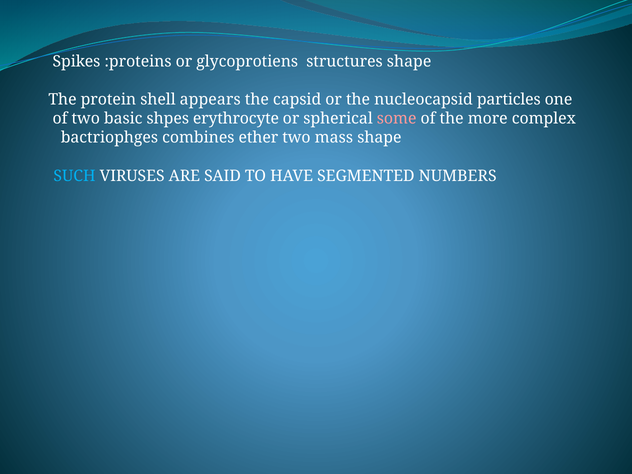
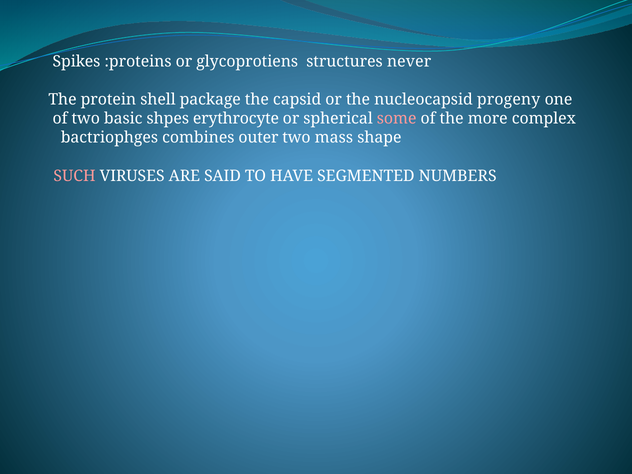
structures shape: shape -> never (409, 62)
appears: appears -> package (210, 99)
particles: particles -> progeny (509, 99)
ether: ether -> outer (258, 137)
SUCH colour: light blue -> pink (75, 176)
